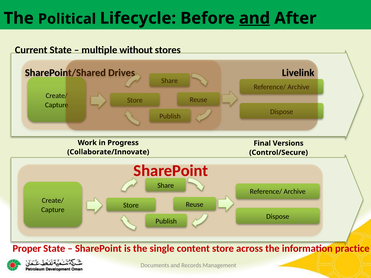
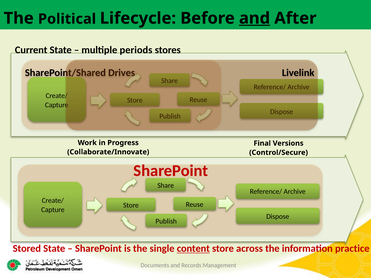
without: without -> periods (136, 50)
Proper: Proper -> Stored (27, 249)
content underline: none -> present (193, 249)
